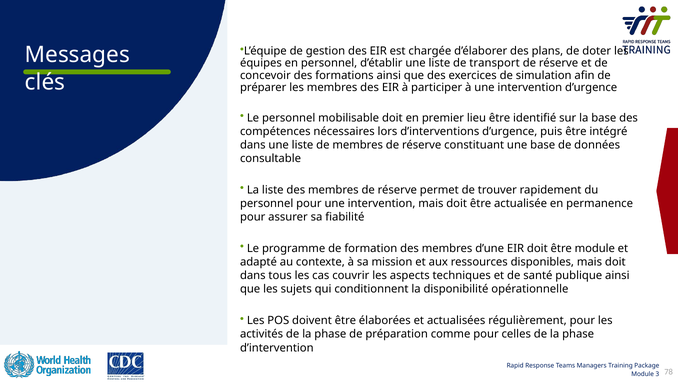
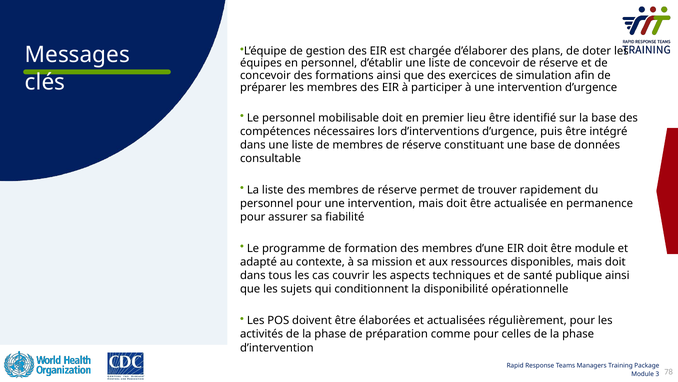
liste de transport: transport -> concevoir (495, 63)
